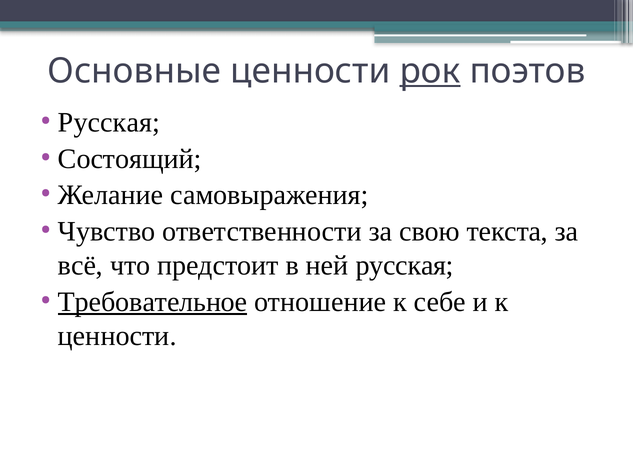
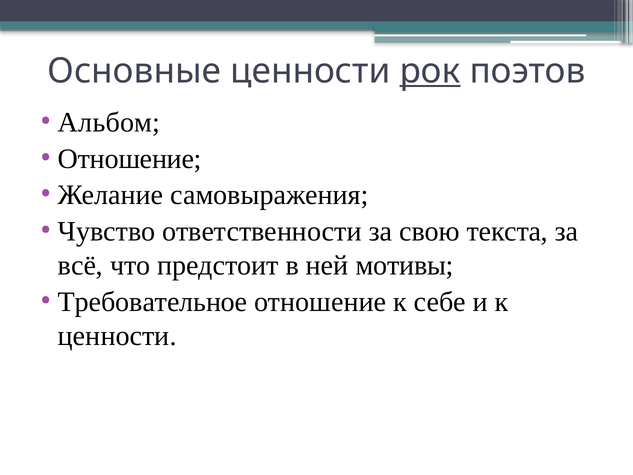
Русская: Русская -> Альбом (109, 122)
Состоящий: Состоящий -> Отношение (130, 159)
ней русская: русская -> мотивы (405, 265)
Требовательное underline: present -> none (153, 302)
